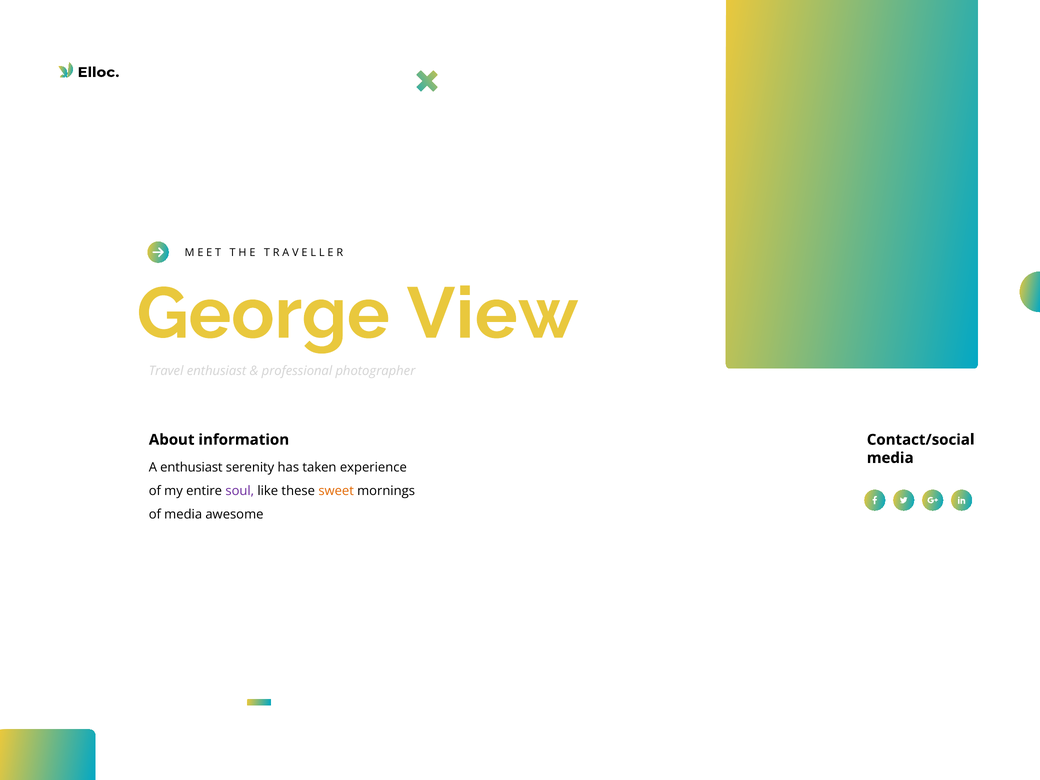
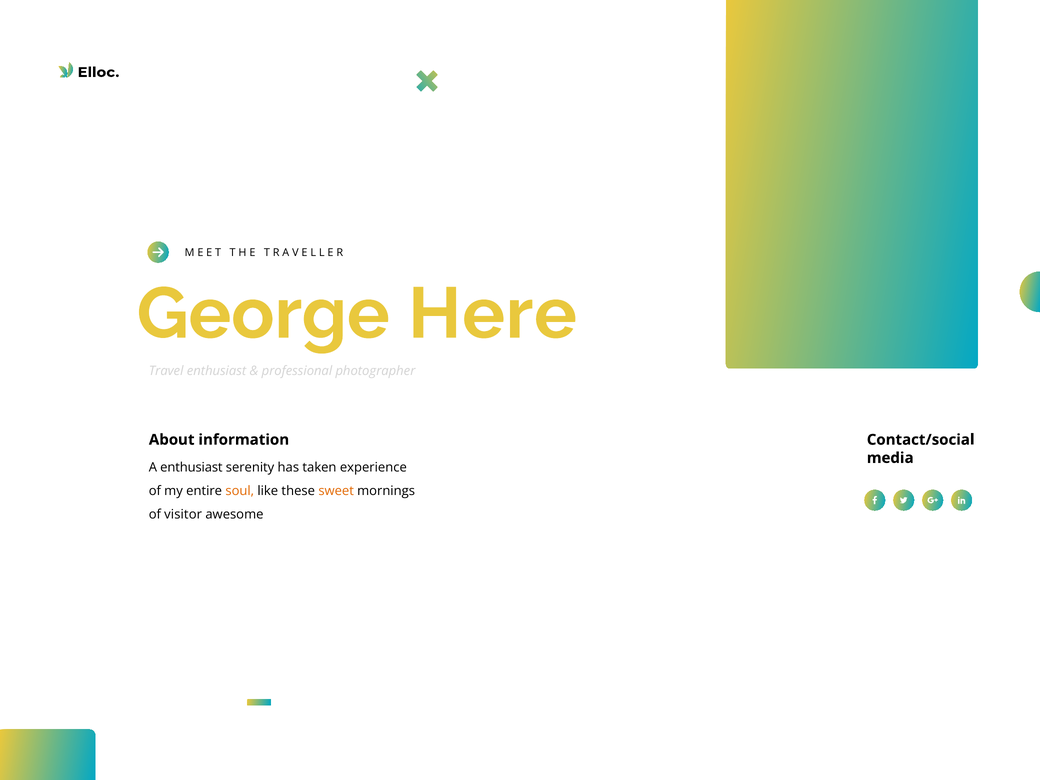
View: View -> Here (493, 314)
soul colour: purple -> orange (240, 491)
of media: media -> visitor (183, 515)
